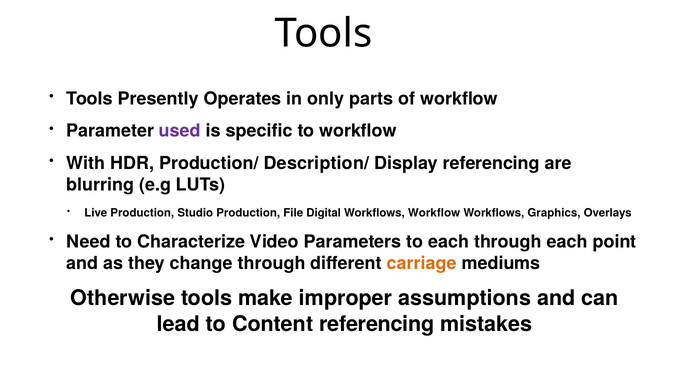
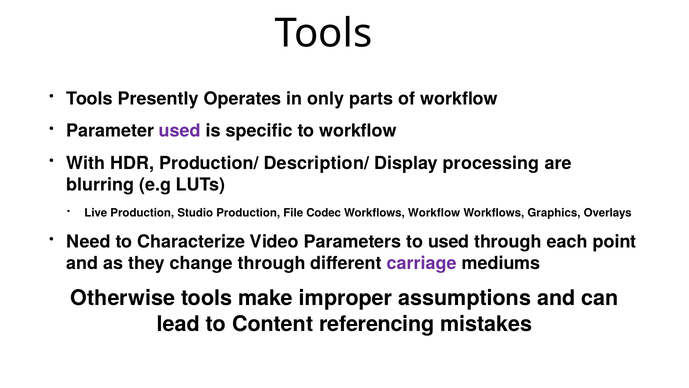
Display referencing: referencing -> processing (491, 163)
Digital: Digital -> Codec (324, 213)
to each: each -> used (449, 242)
carriage colour: orange -> purple (422, 263)
